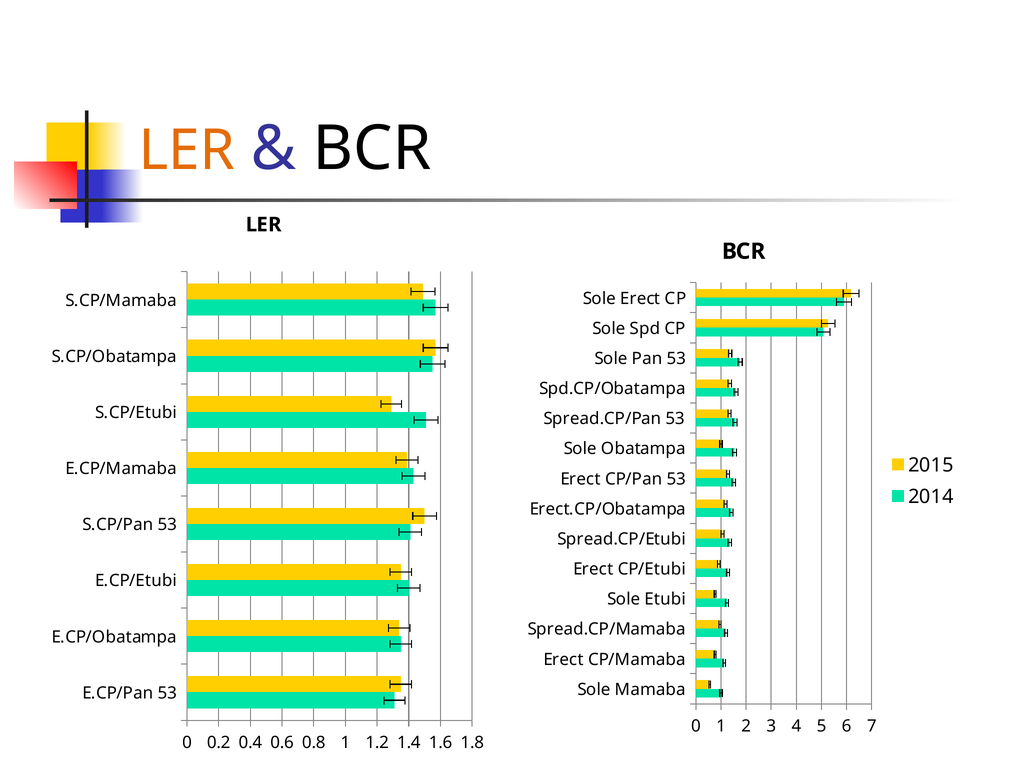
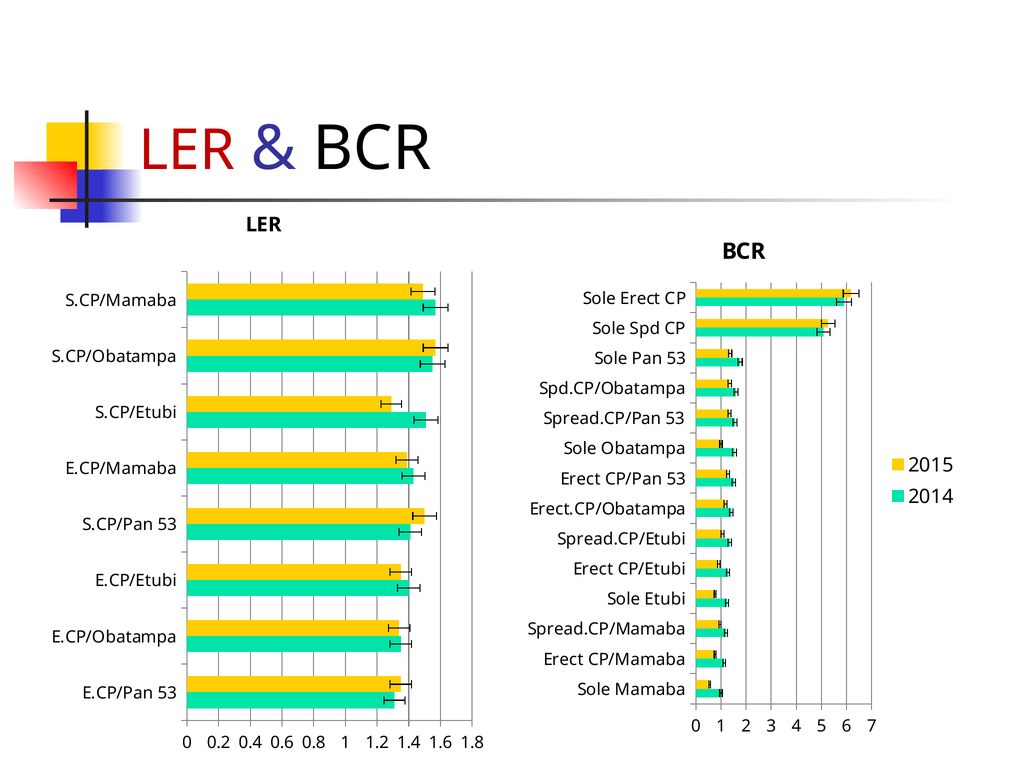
LER colour: orange -> red (187, 151)
